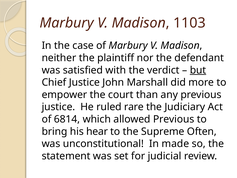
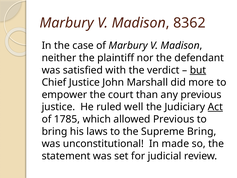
1103: 1103 -> 8362 (189, 23)
rare: rare -> well (134, 107)
Act underline: none -> present (215, 107)
6814: 6814 -> 1785 (67, 119)
hear: hear -> laws (97, 131)
Supreme Often: Often -> Bring (202, 131)
